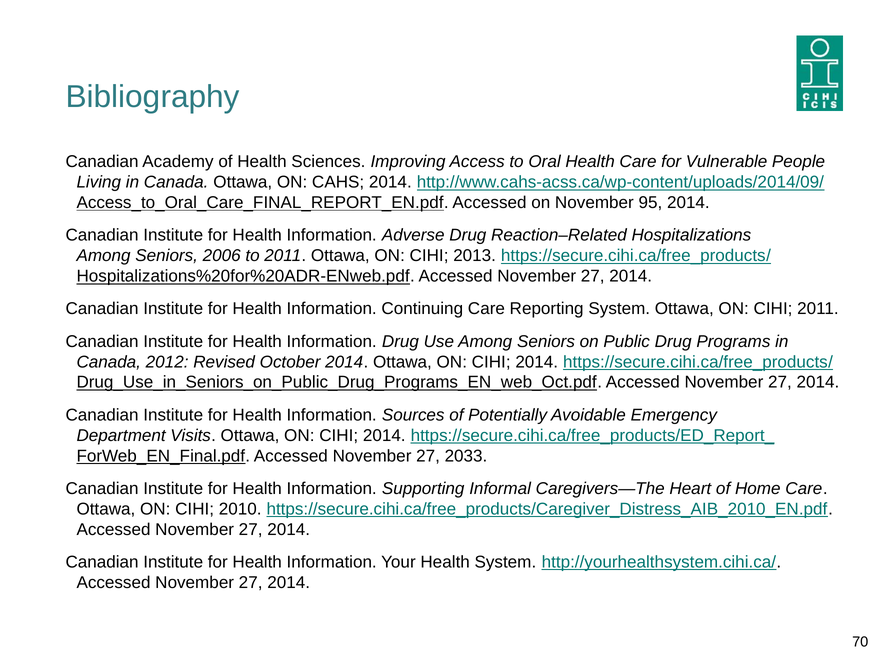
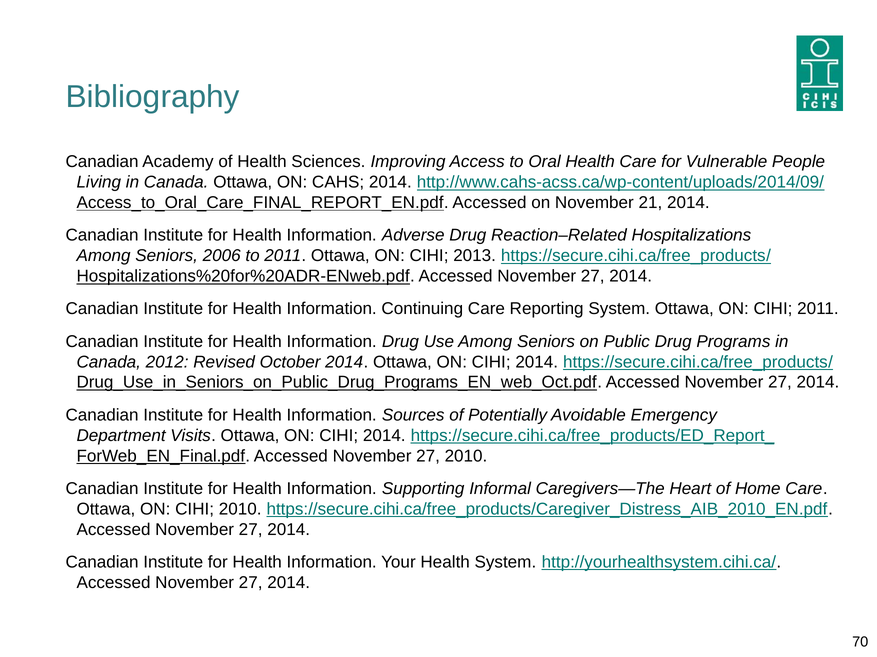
95: 95 -> 21 (650, 203)
27 2033: 2033 -> 2010 (466, 456)
